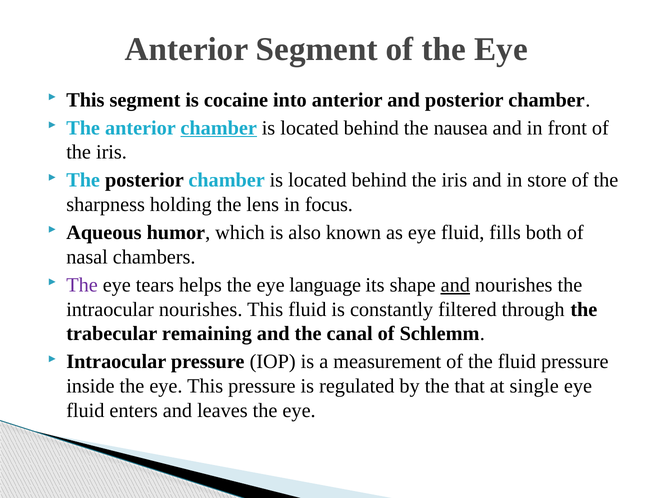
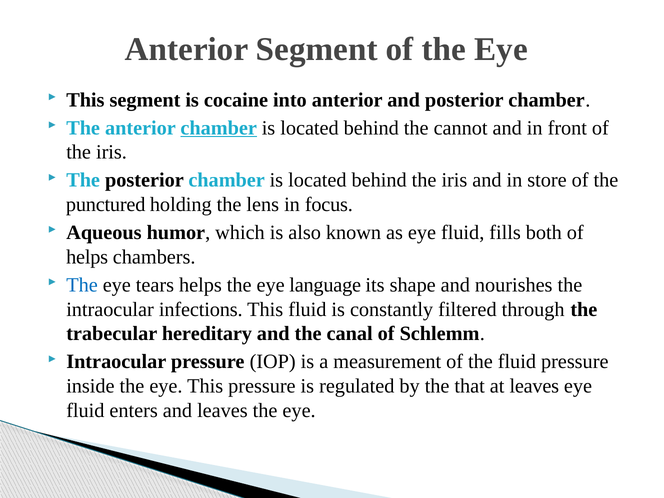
nausea: nausea -> cannot (461, 128)
sharpness: sharpness -> punctured (106, 205)
nasal: nasal -> helps (87, 257)
The colour: purple -> blue (82, 285)
and underline: present -> none (455, 285)
intraocular nourishes: nourishes -> infections (201, 309)
remaining: remaining -> hereditary (207, 334)
at single: single -> leaves (534, 386)
